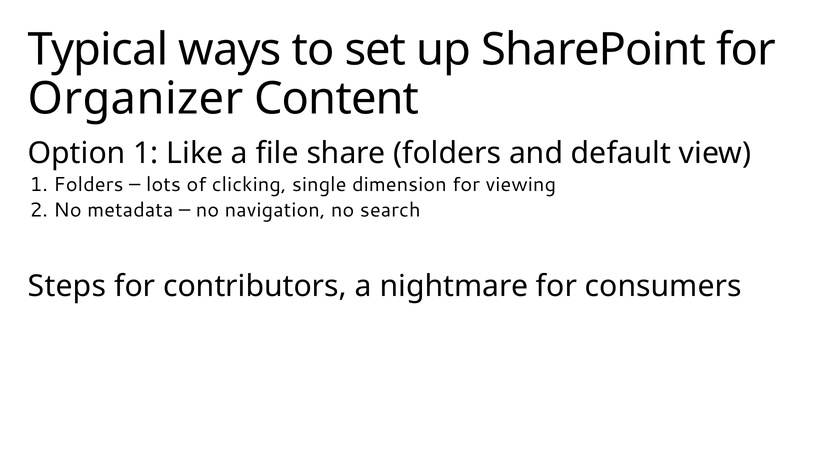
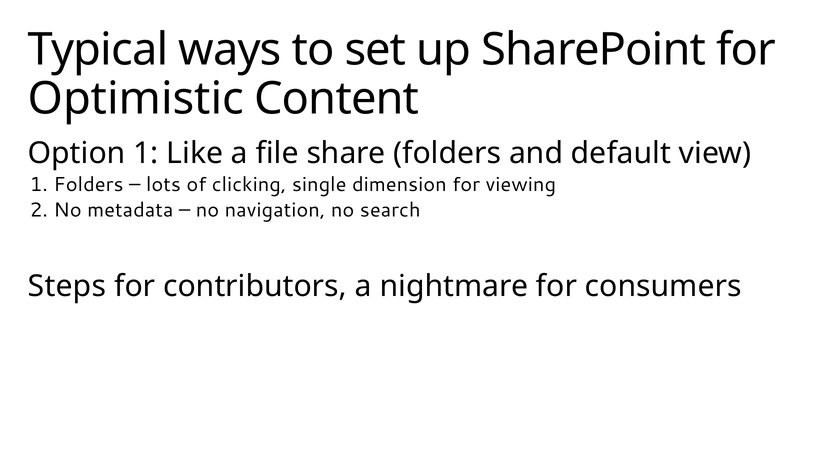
Organizer: Organizer -> Optimistic (136, 99)
